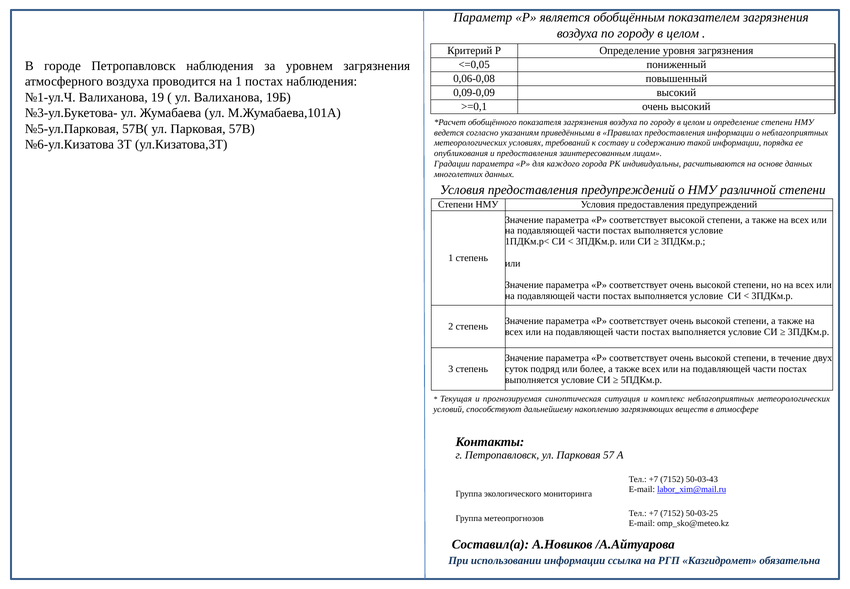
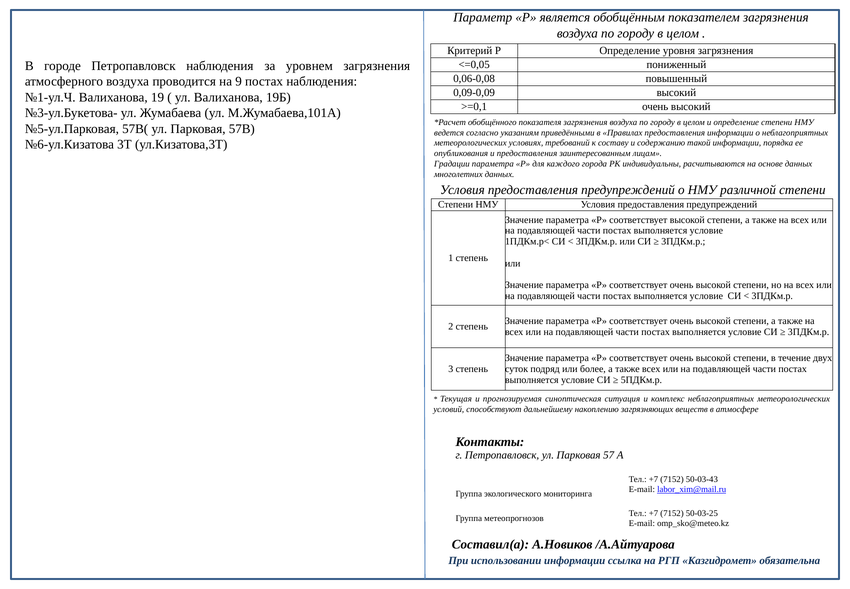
на 1: 1 -> 9 (239, 82)
